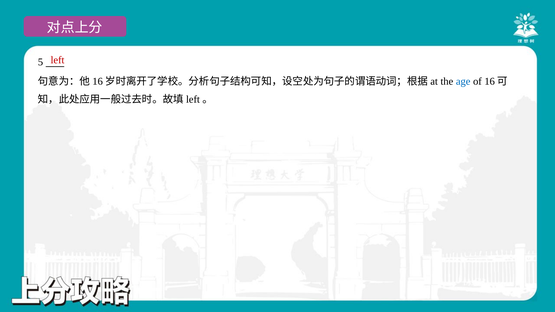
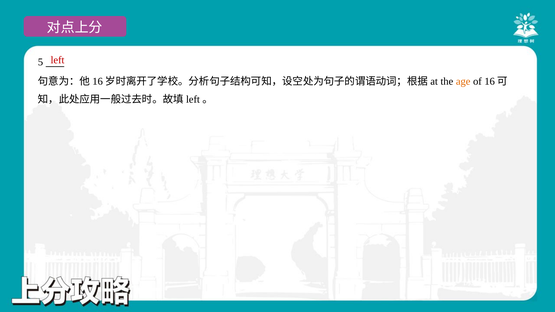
age colour: blue -> orange (463, 81)
